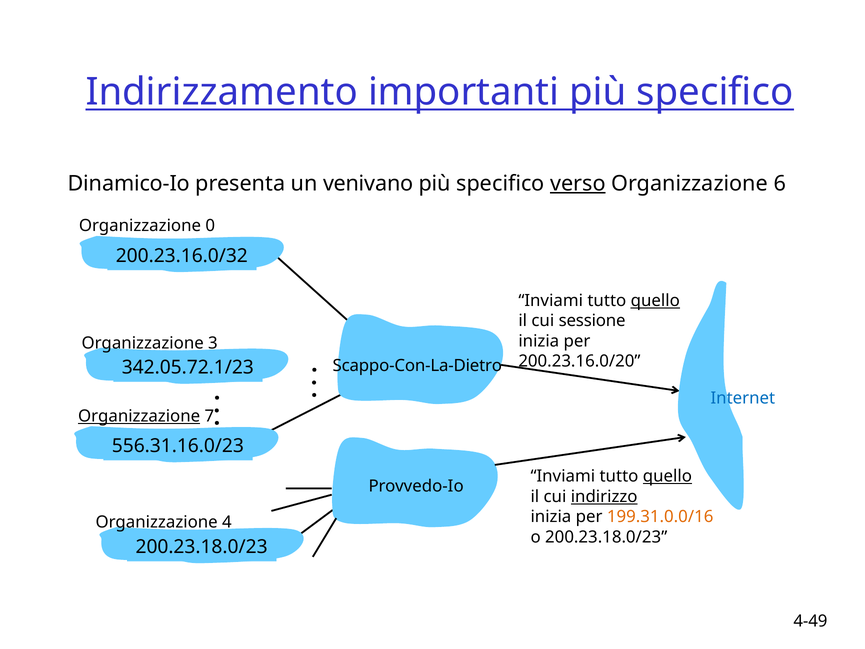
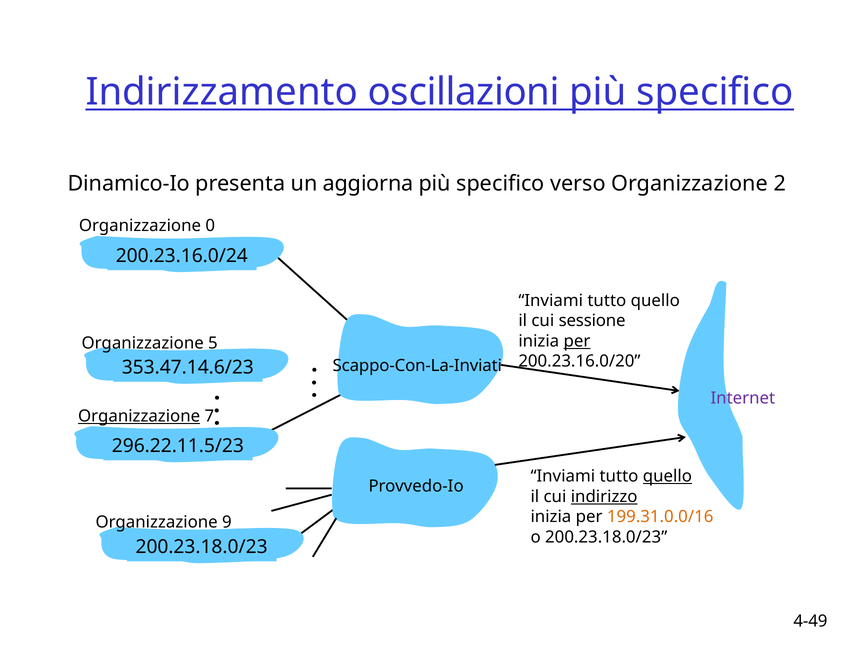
importanti: importanti -> oscillazioni (464, 92)
venivano: venivano -> aggiorna (368, 183)
verso underline: present -> none (578, 183)
6: 6 -> 2 (780, 183)
200.23.16.0/32: 200.23.16.0/32 -> 200.23.16.0/24 (182, 256)
quello underline: present -> none (655, 301)
per underline: none -> present (577, 341)
3: 3 -> 5 (213, 343)
Scappo-Con-La-Dietro: Scappo-Con-La-Dietro -> Scappo-Con-La-Inviati (417, 366)
342.05.72.1/23: 342.05.72.1/23 -> 353.47.14.6/23 (188, 367)
Internet colour: blue -> purple (743, 398)
556.31.16.0/23: 556.31.16.0/23 -> 296.22.11.5/23 (178, 446)
4: 4 -> 9 (227, 522)
